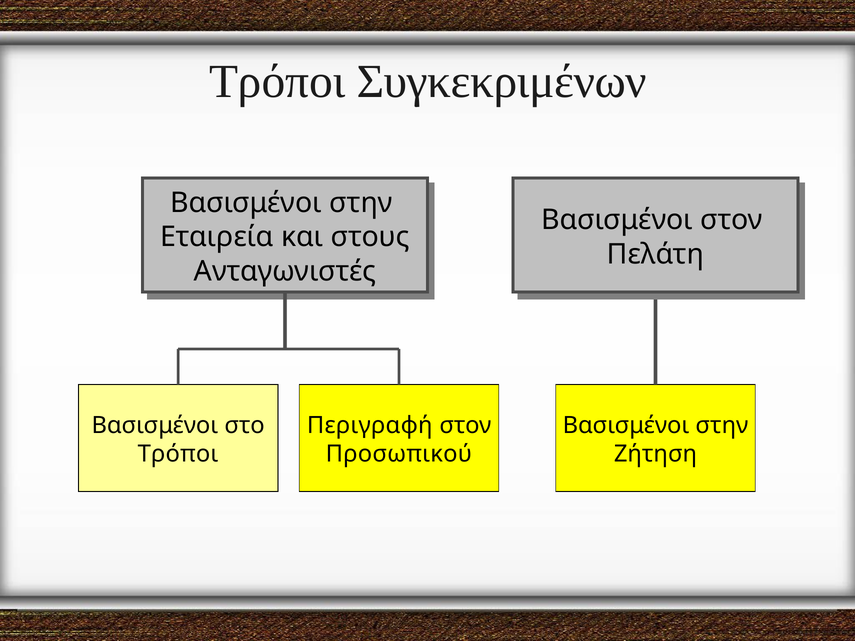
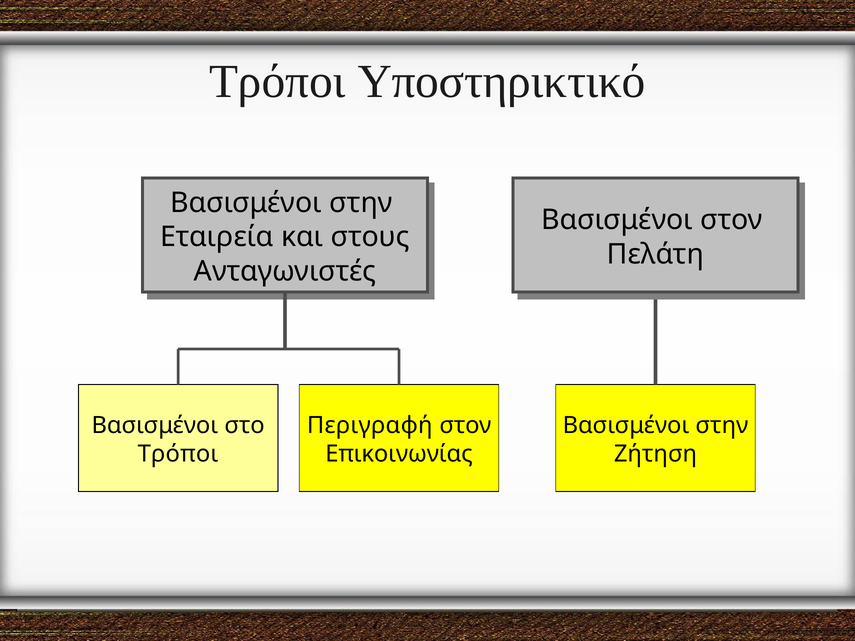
Συγκεκριμένων: Συγκεκριμένων -> Υποστηρικτικό (502, 82)
Προσωπικού: Προσωπικού -> Επικοινωνίας (399, 454)
